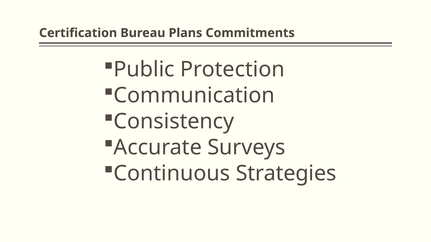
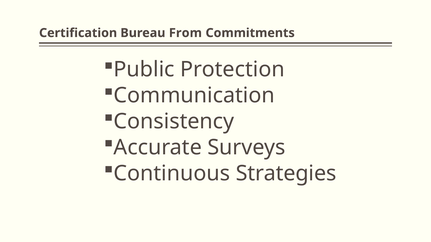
Plans: Plans -> From (185, 33)
